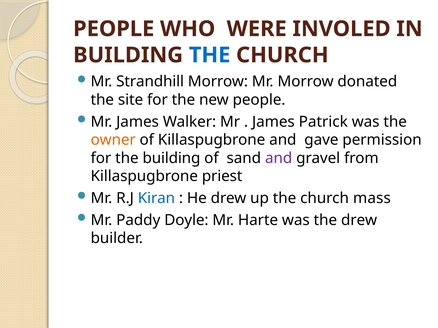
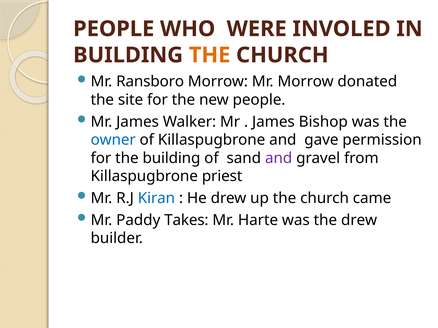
THE colour: blue -> orange (210, 55)
Strandhill: Strandhill -> Ransboro (150, 82)
Patrick: Patrick -> Bishop (323, 122)
owner colour: orange -> blue (113, 140)
mass: mass -> came (372, 198)
Doyle: Doyle -> Takes (186, 220)
